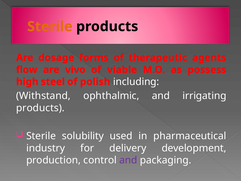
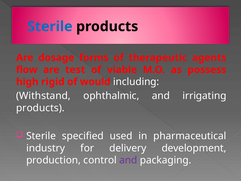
Sterile colour: orange -> blue (50, 26)
vivo: vivo -> test (75, 70)
steel: steel -> rigid (53, 82)
polish: polish -> would (95, 82)
solubility: solubility -> specified (83, 136)
